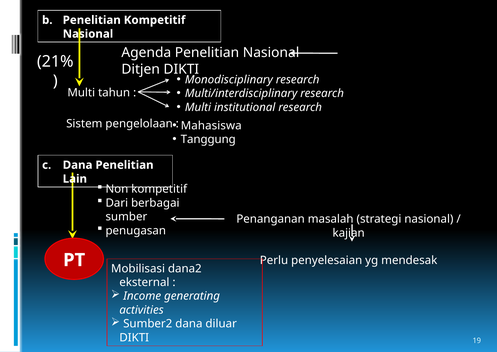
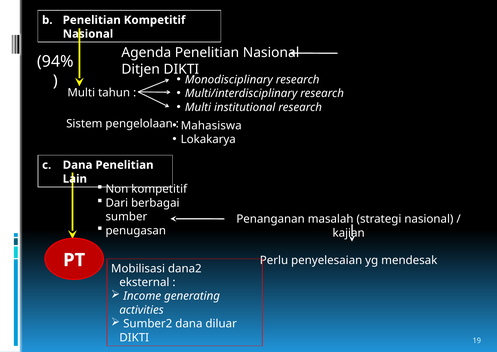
21%: 21% -> 94% (55, 62)
Tanggung: Tanggung -> Lokakarya (208, 140)
